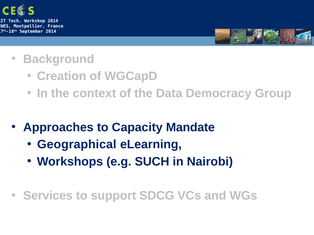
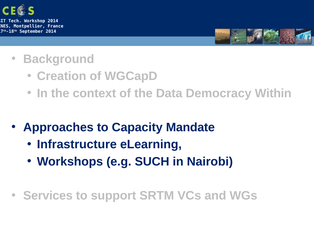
Group: Group -> Within (273, 93)
Geographical: Geographical -> Infrastructure (77, 145)
SDCG: SDCG -> SRTM (157, 196)
